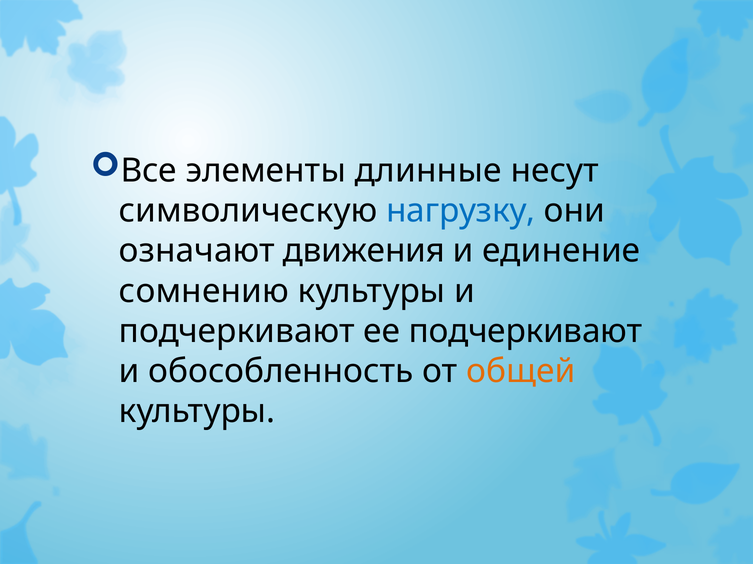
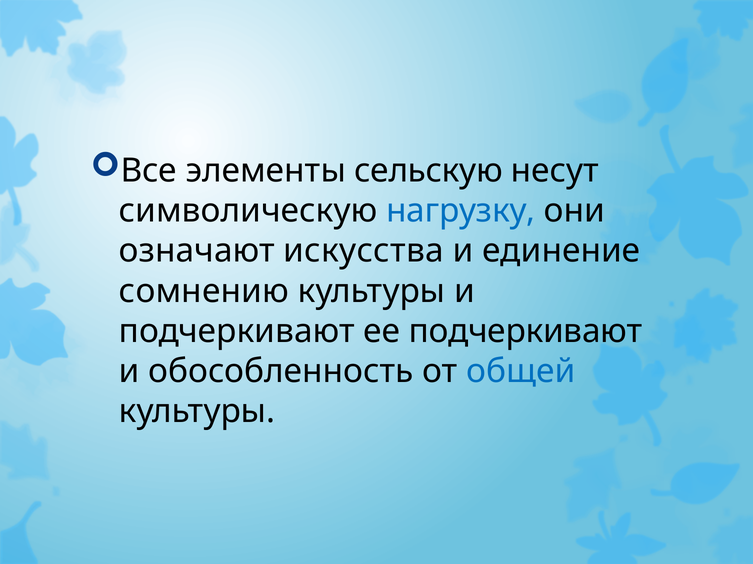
длинные: длинные -> сельскую (429, 171)
движения: движения -> искусства (364, 251)
общей colour: orange -> blue (521, 372)
